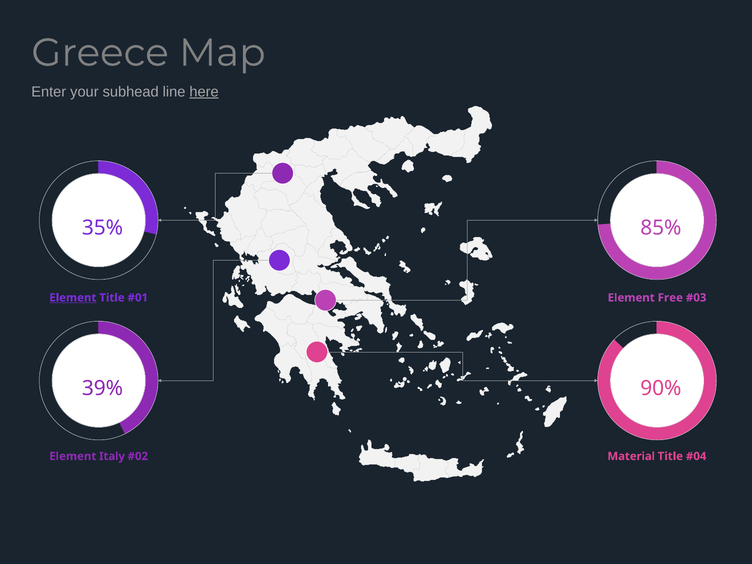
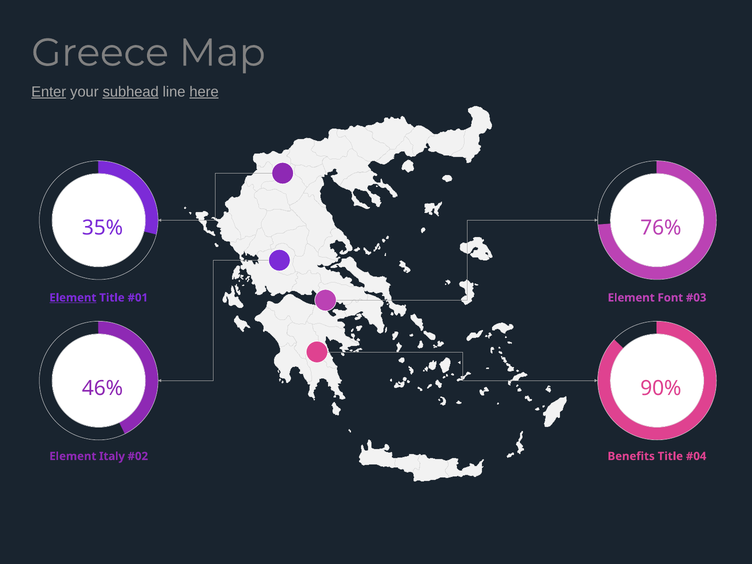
Enter underline: none -> present (49, 92)
subhead underline: none -> present (131, 92)
85%: 85% -> 76% (661, 228)
Free: Free -> Font (670, 298)
39%: 39% -> 46% (102, 388)
Material: Material -> Benefits (631, 456)
